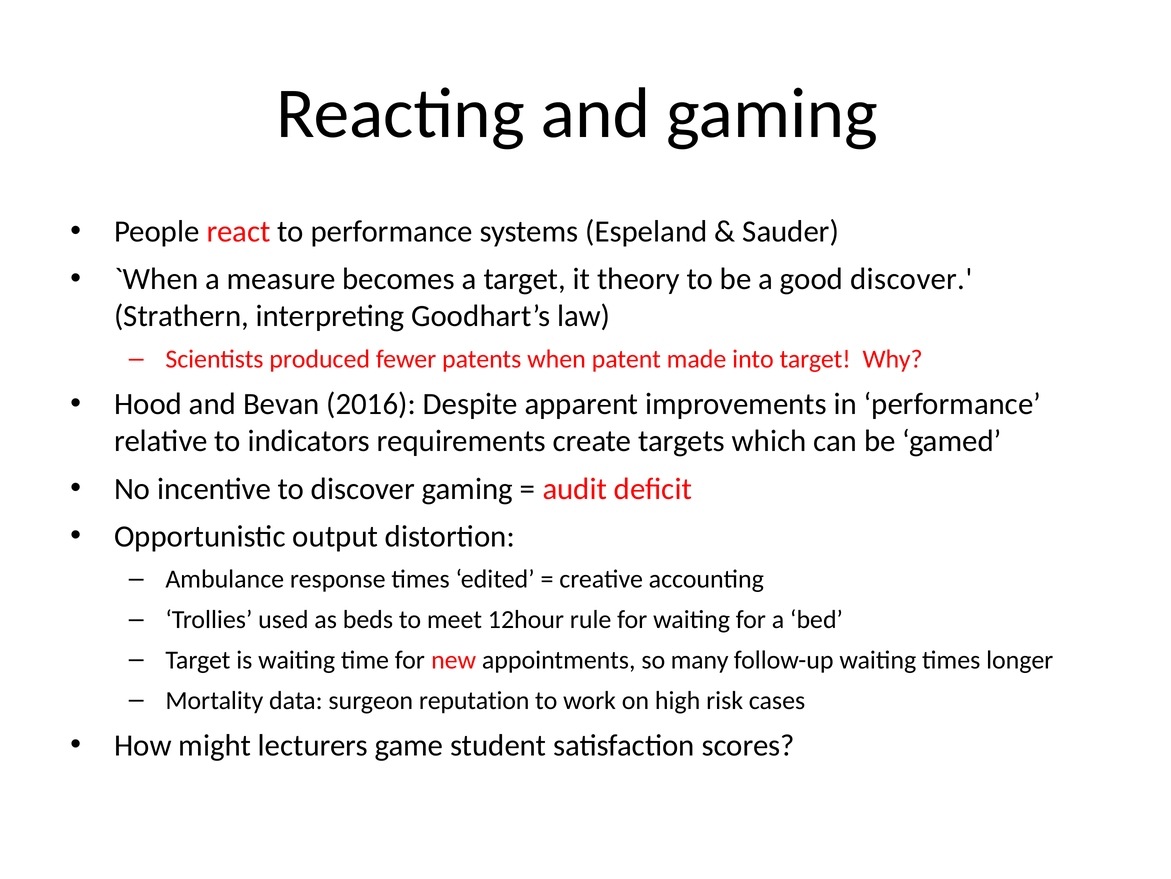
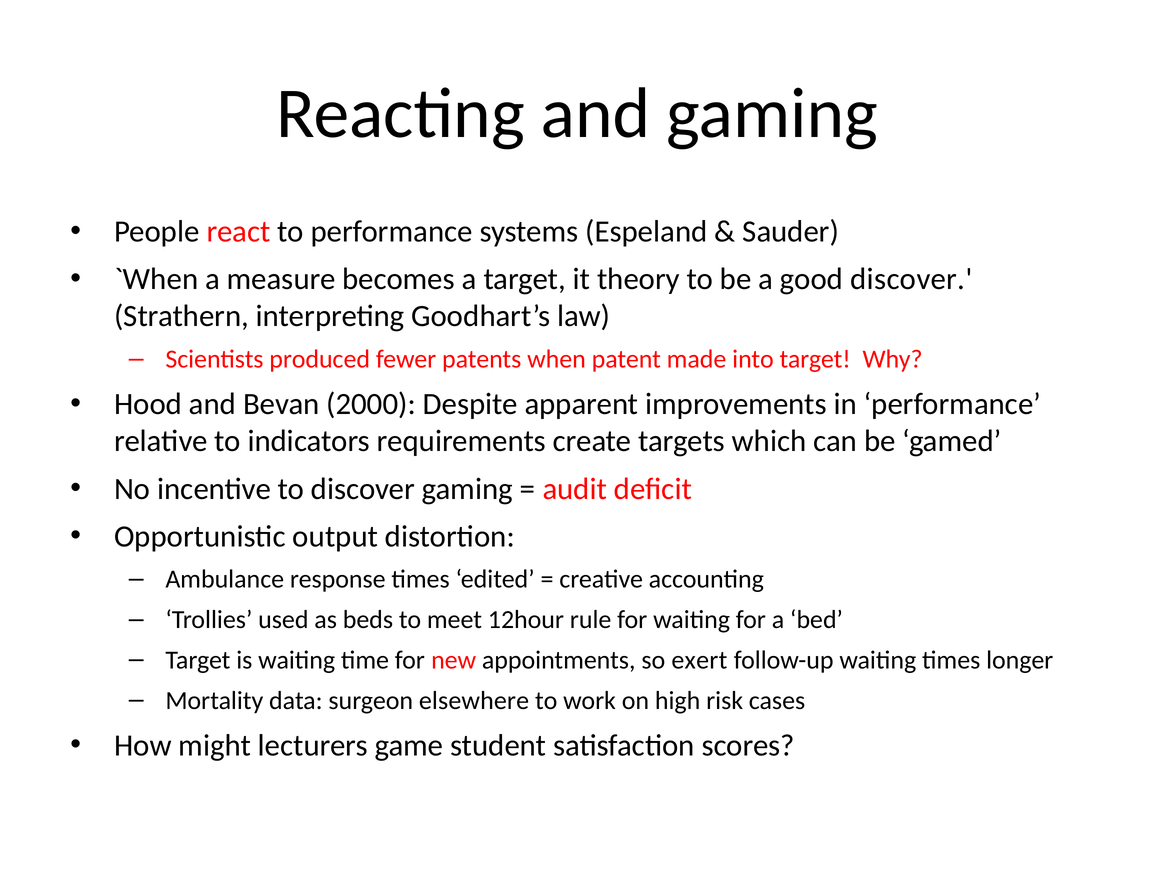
2016: 2016 -> 2000 (371, 404)
many: many -> exert (699, 659)
reputation: reputation -> elsewhere (474, 700)
